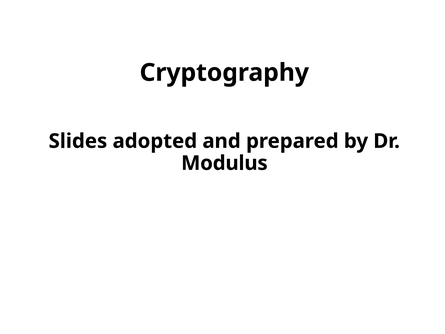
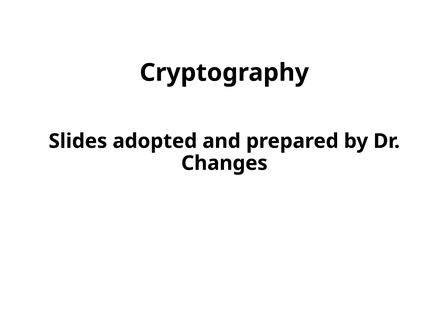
Modulus: Modulus -> Changes (224, 163)
